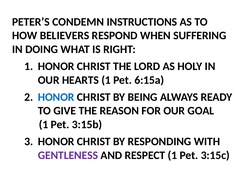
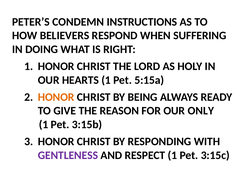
6:15a: 6:15a -> 5:15a (149, 80)
HONOR colour: blue -> orange (56, 97)
GOAL: GOAL -> ONLY (201, 110)
